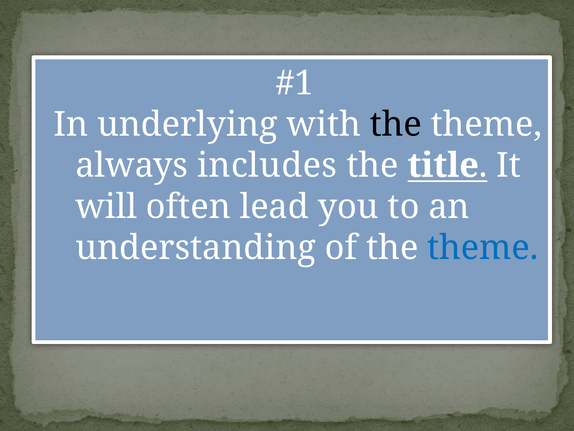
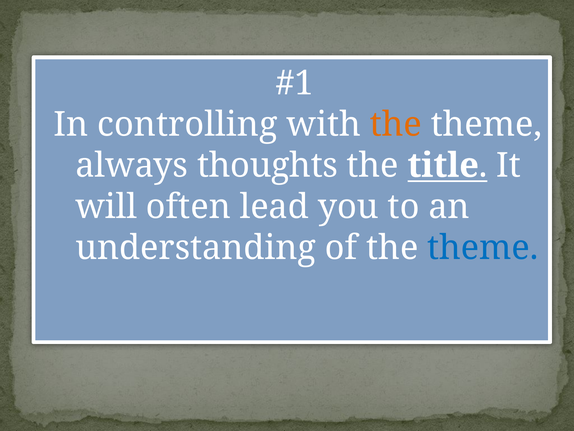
underlying: underlying -> controlling (187, 124)
the colour: black -> orange (396, 124)
includes: includes -> thoughts (267, 165)
